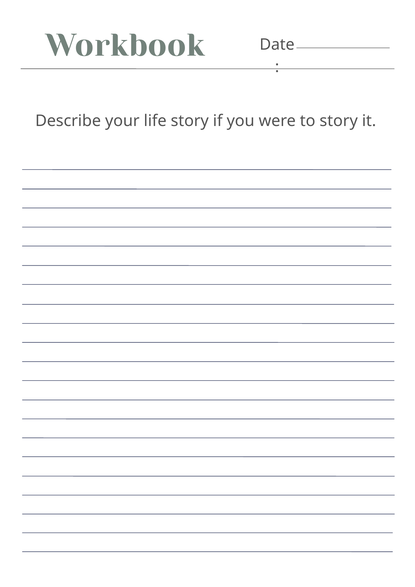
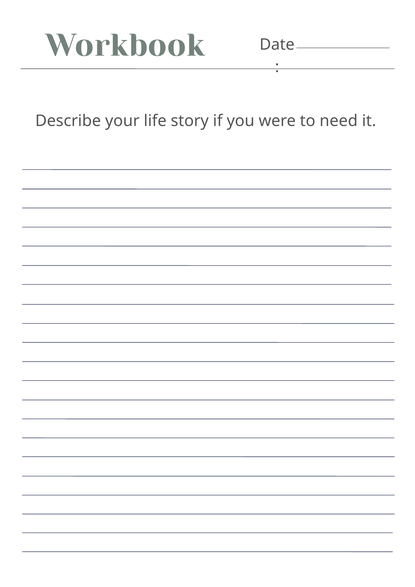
to story: story -> need (339, 121)
